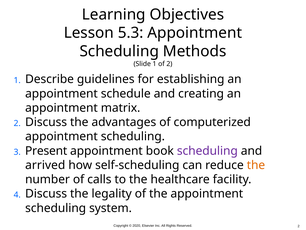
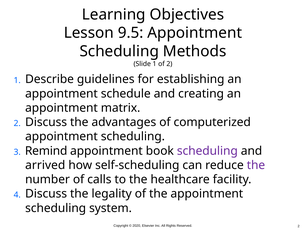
5.3: 5.3 -> 9.5 (131, 33)
Present: Present -> Remind (46, 151)
the colour: orange -> purple (256, 165)
